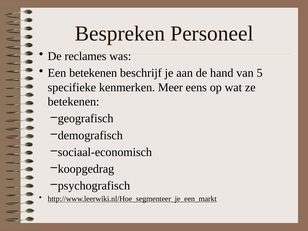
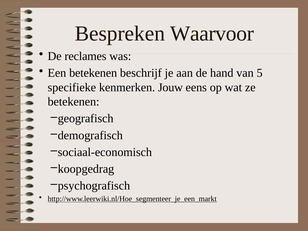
Personeel: Personeel -> Waarvoor (212, 34)
Meer: Meer -> Jouw (170, 87)
